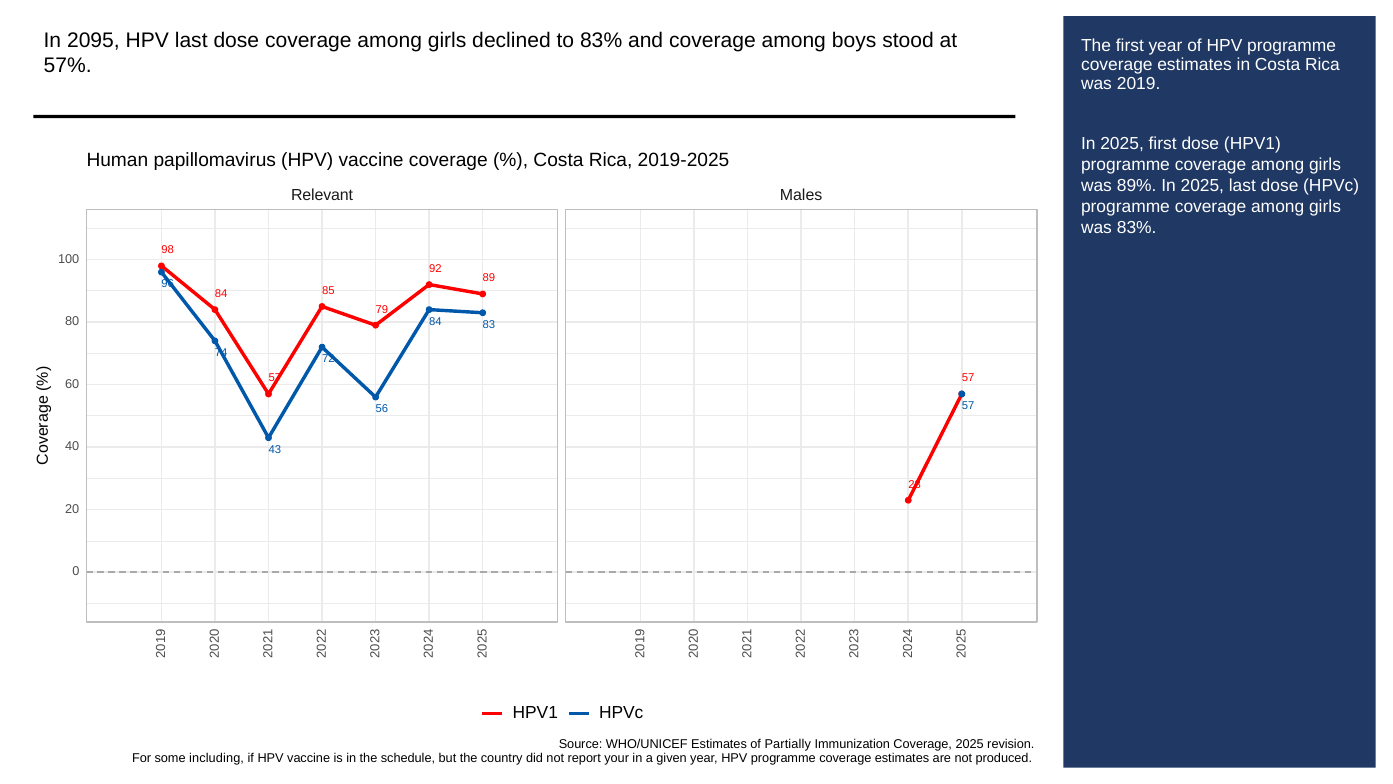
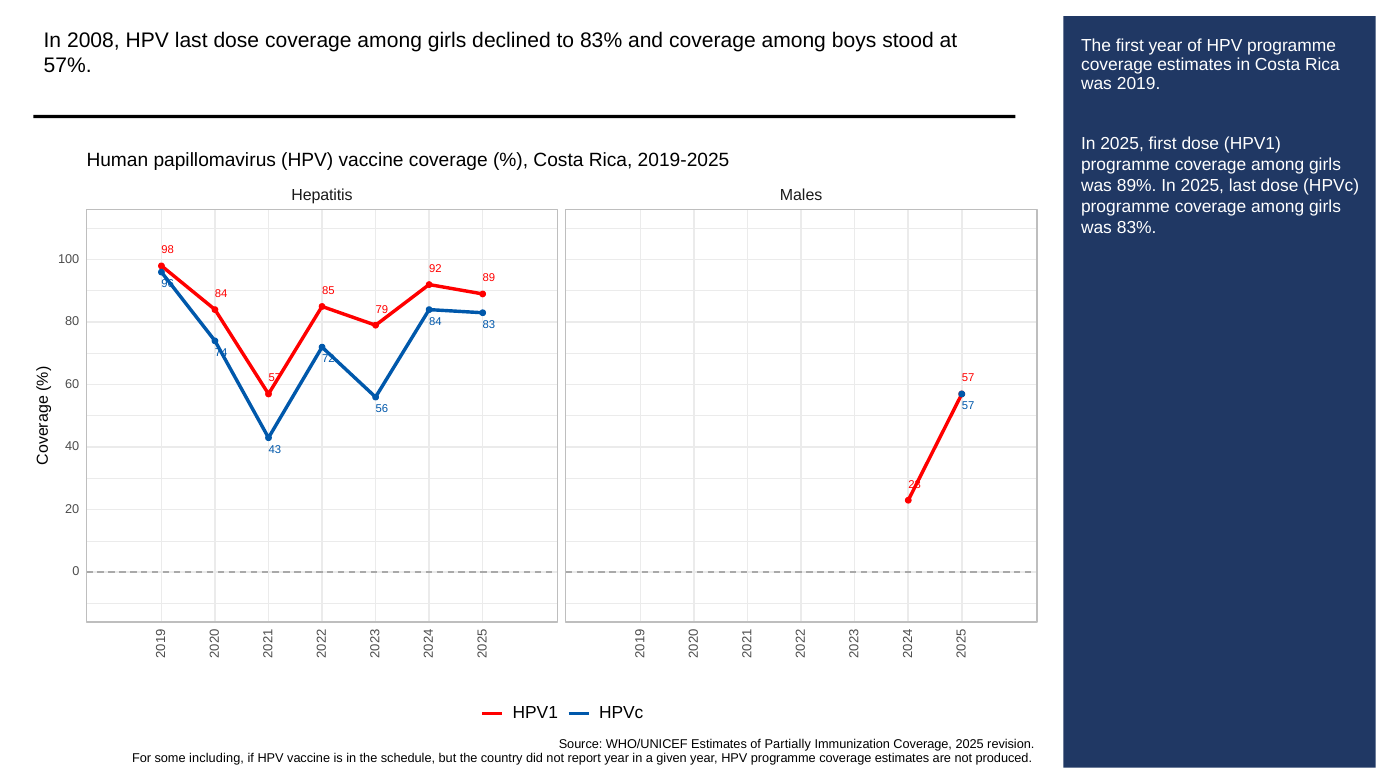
2095: 2095 -> 2008 (93, 40)
Relevant: Relevant -> Hepatitis (322, 195)
report your: your -> year (617, 758)
